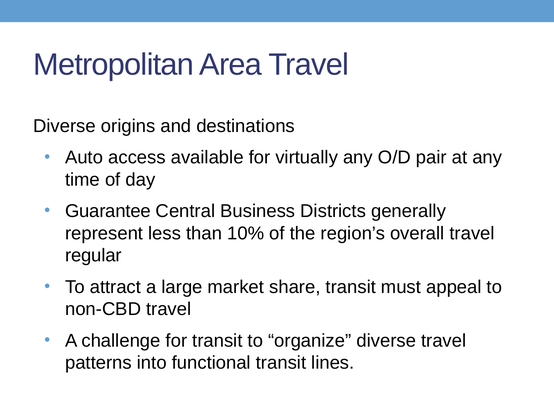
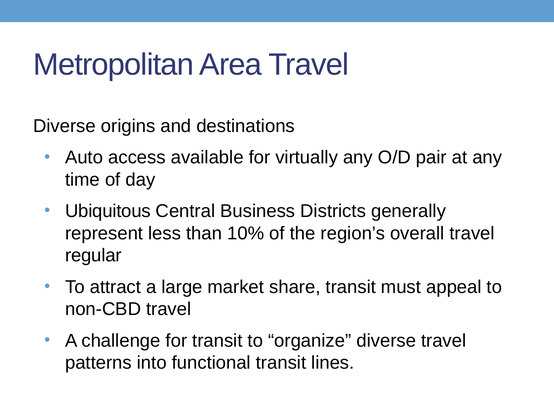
Guarantee: Guarantee -> Ubiquitous (108, 211)
